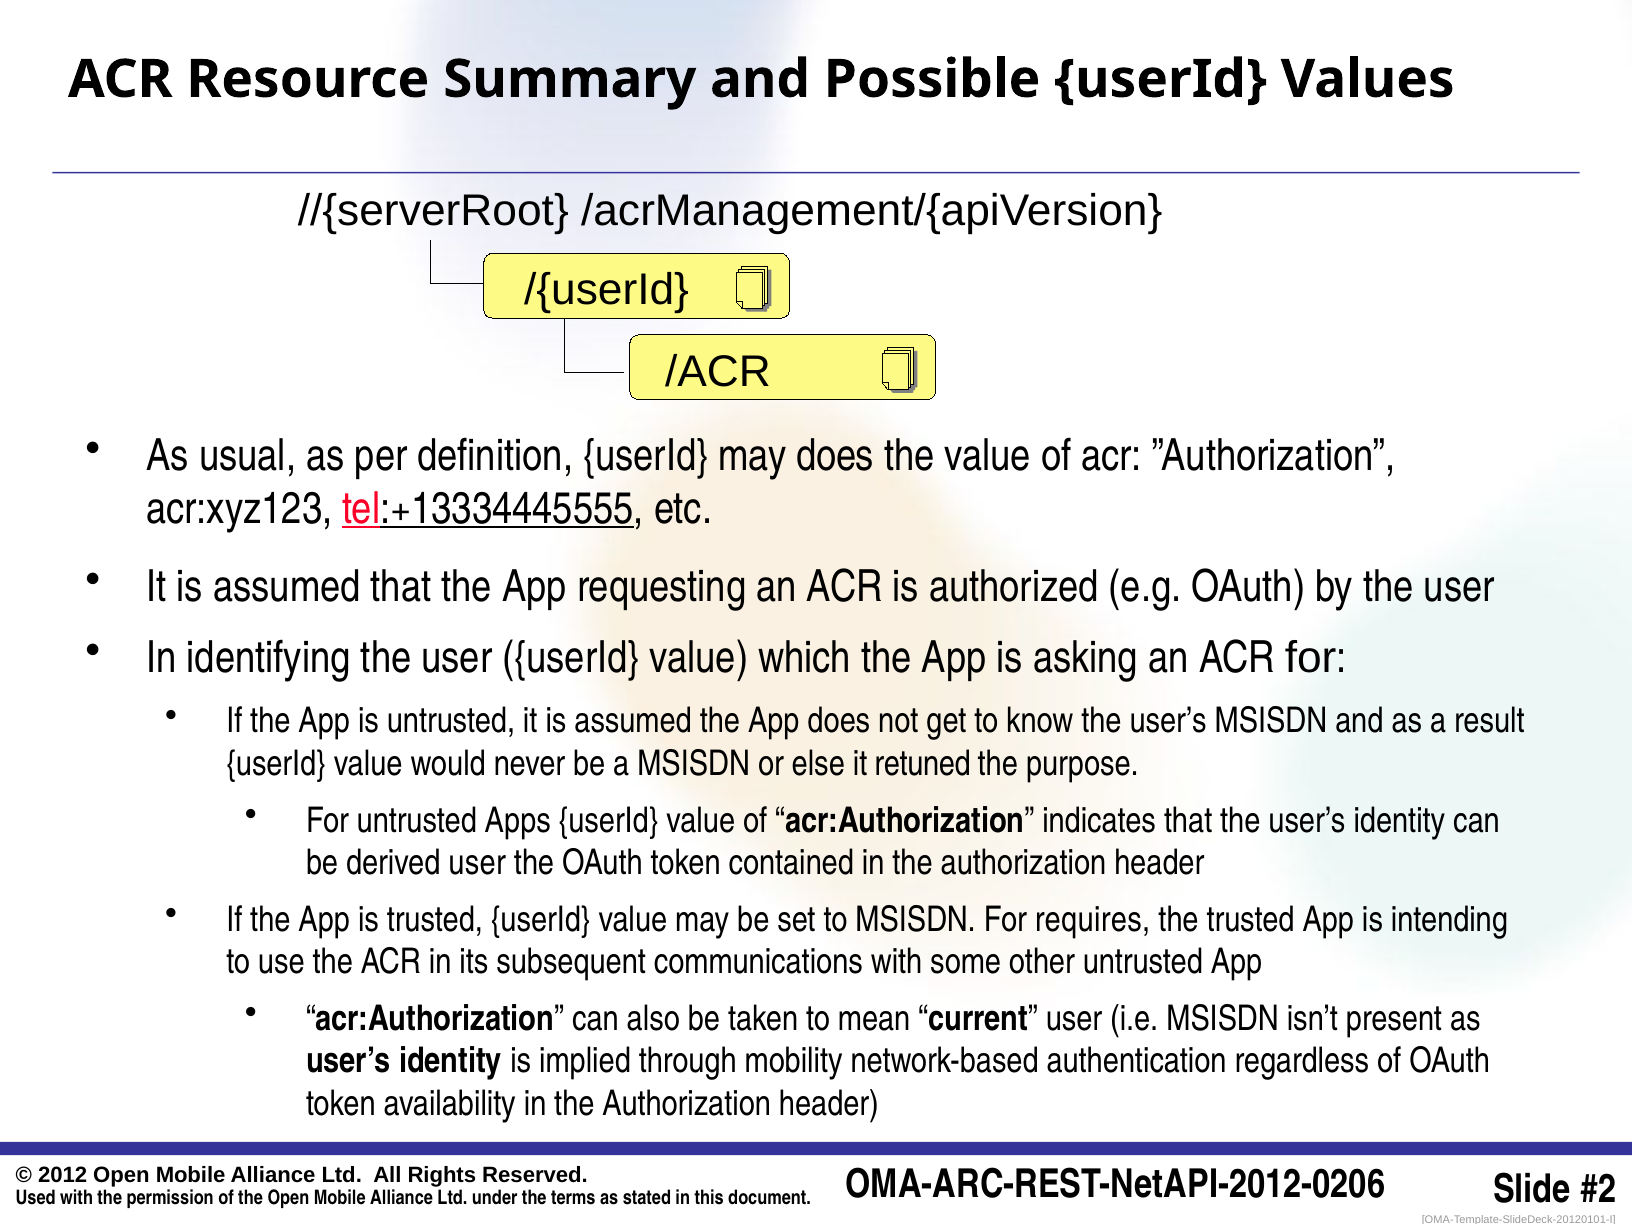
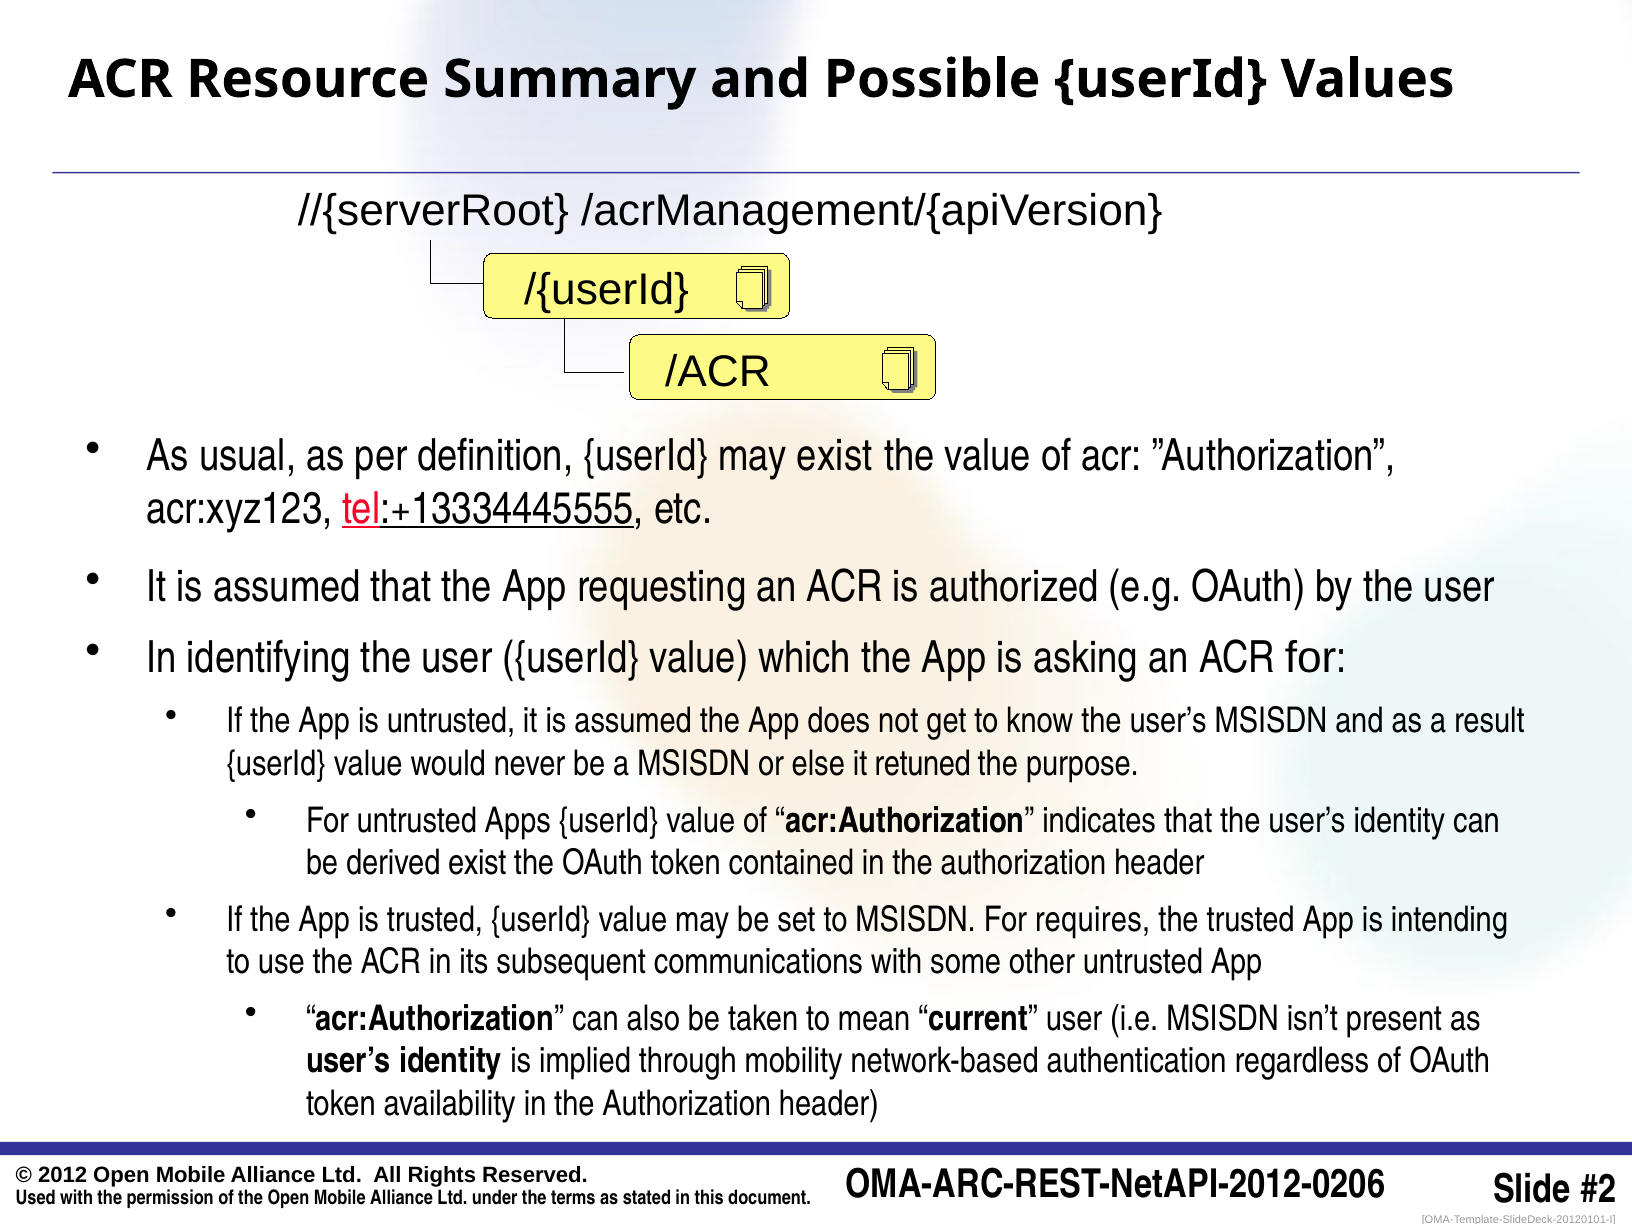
may does: does -> exist (835, 456)
derived user: user -> exist (477, 863)
